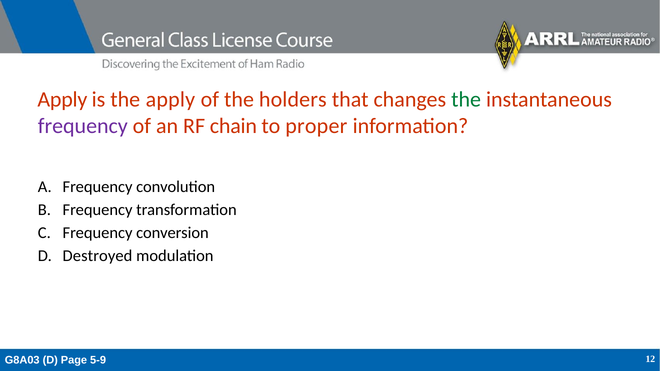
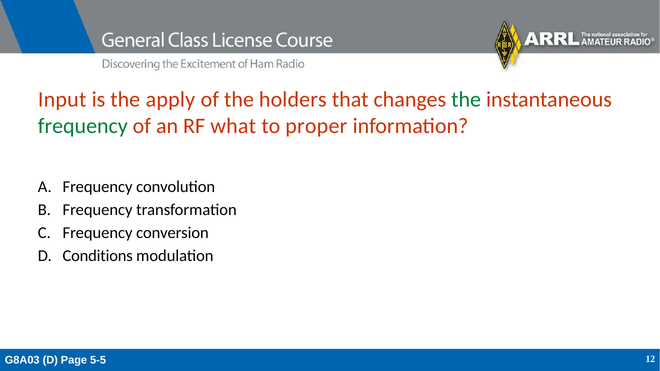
Apply: Apply -> Input (62, 100)
frequency colour: purple -> green (83, 126)
chain: chain -> what (233, 126)
Destroyed: Destroyed -> Conditions (98, 256)
5-9: 5-9 -> 5-5 (98, 360)
